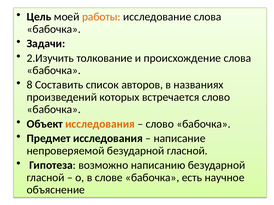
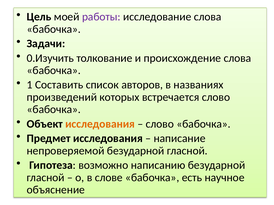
работы colour: orange -> purple (101, 17)
2.Изучить: 2.Изучить -> 0.Изучить (50, 58)
8: 8 -> 1 (30, 85)
